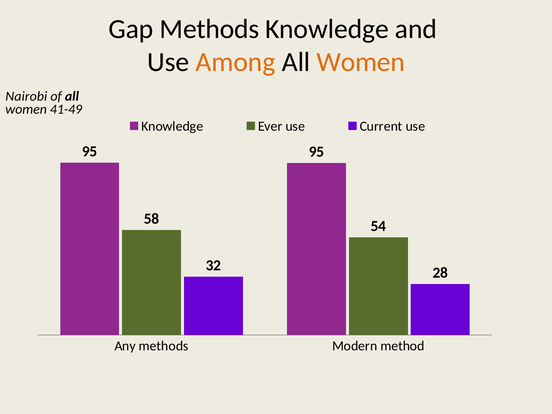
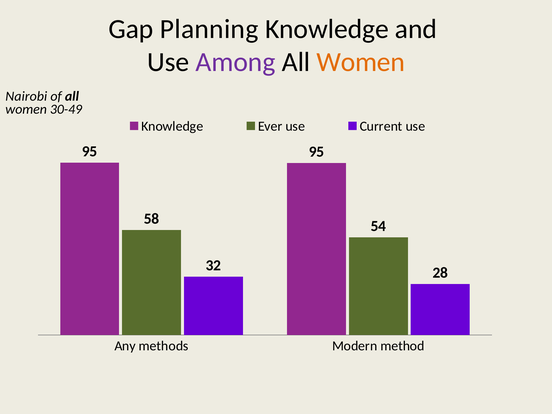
Gap Methods: Methods -> Planning (209, 29)
Among colour: orange -> purple (235, 62)
41-49: 41-49 -> 30-49 (66, 109)
